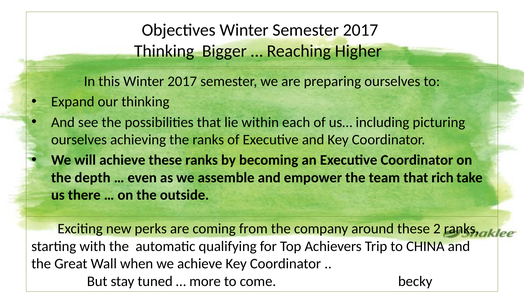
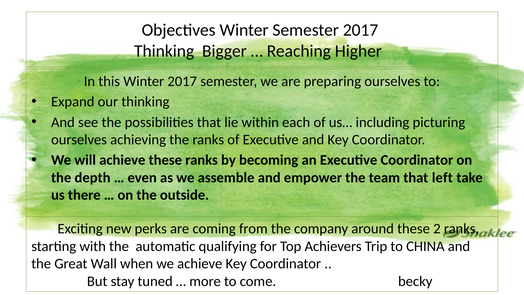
rich: rich -> left (442, 178)
